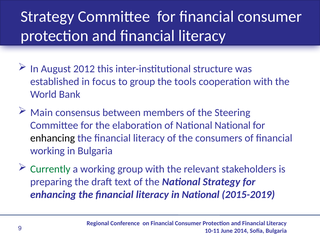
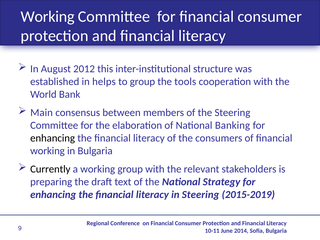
Strategy: Strategy -> Working (48, 17)
focus: focus -> helps (104, 82)
National National: National -> Banking (232, 125)
Currently colour: green -> black (50, 169)
in National: National -> Steering (201, 195)
